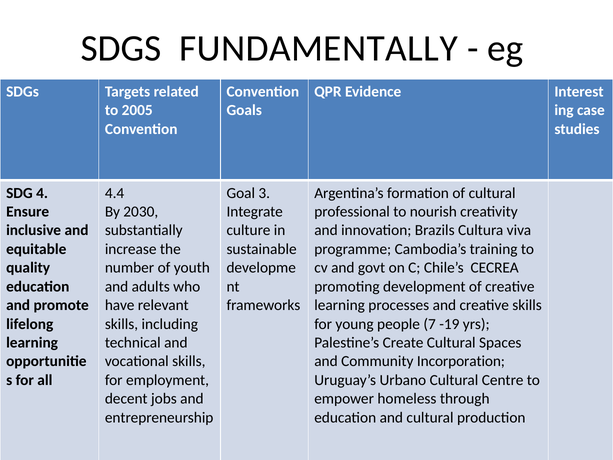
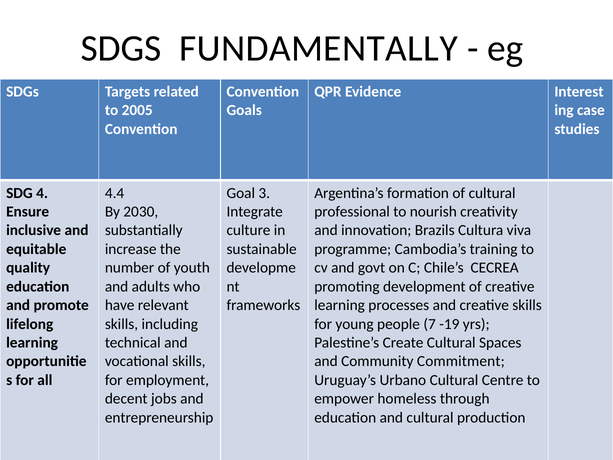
Incorporation: Incorporation -> Commitment (461, 361)
